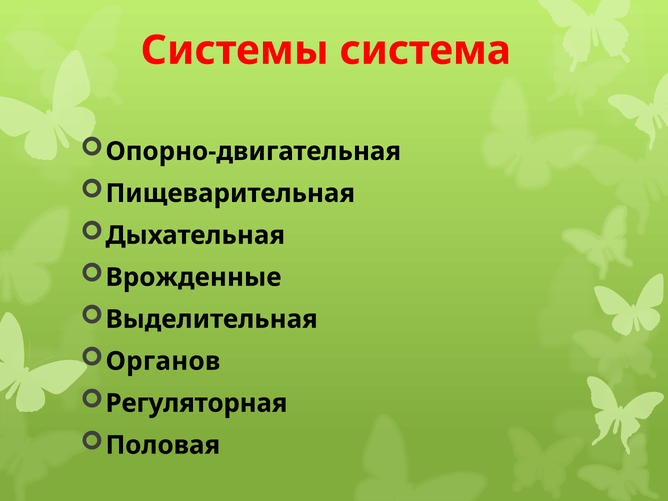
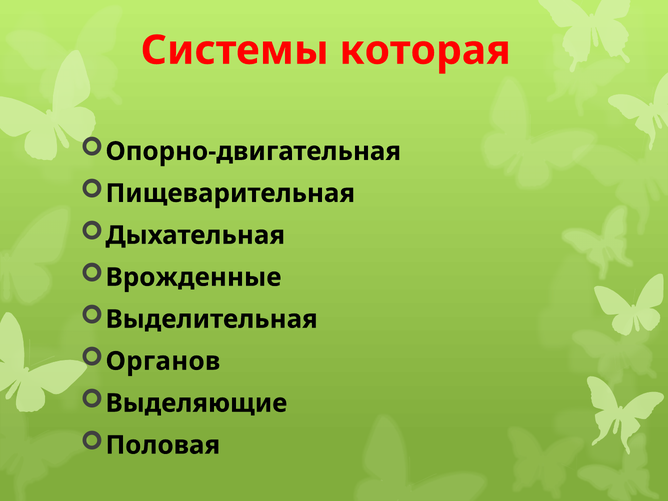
система: система -> которая (425, 50)
Регуляторная: Регуляторная -> Выделяющие (196, 403)
